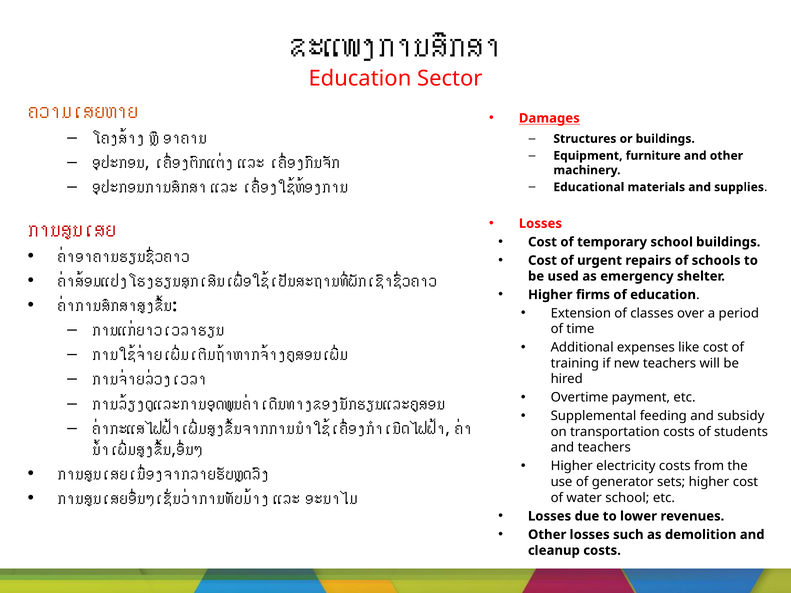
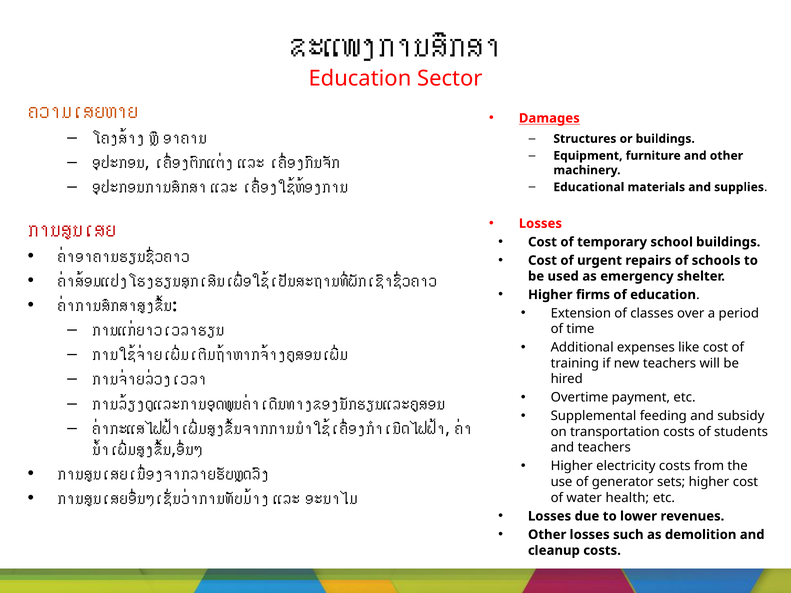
water school: school -> health (627, 498)
